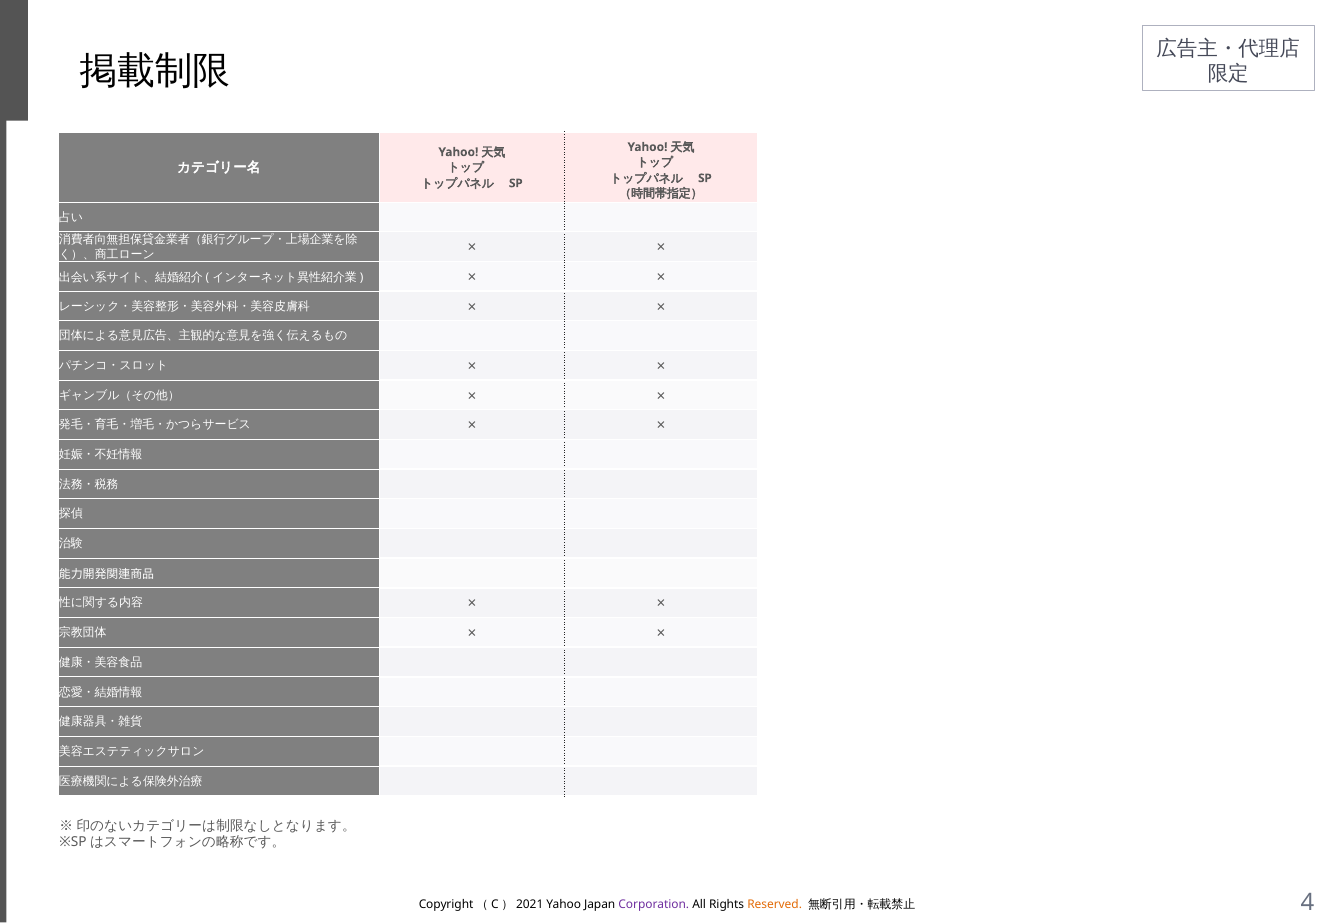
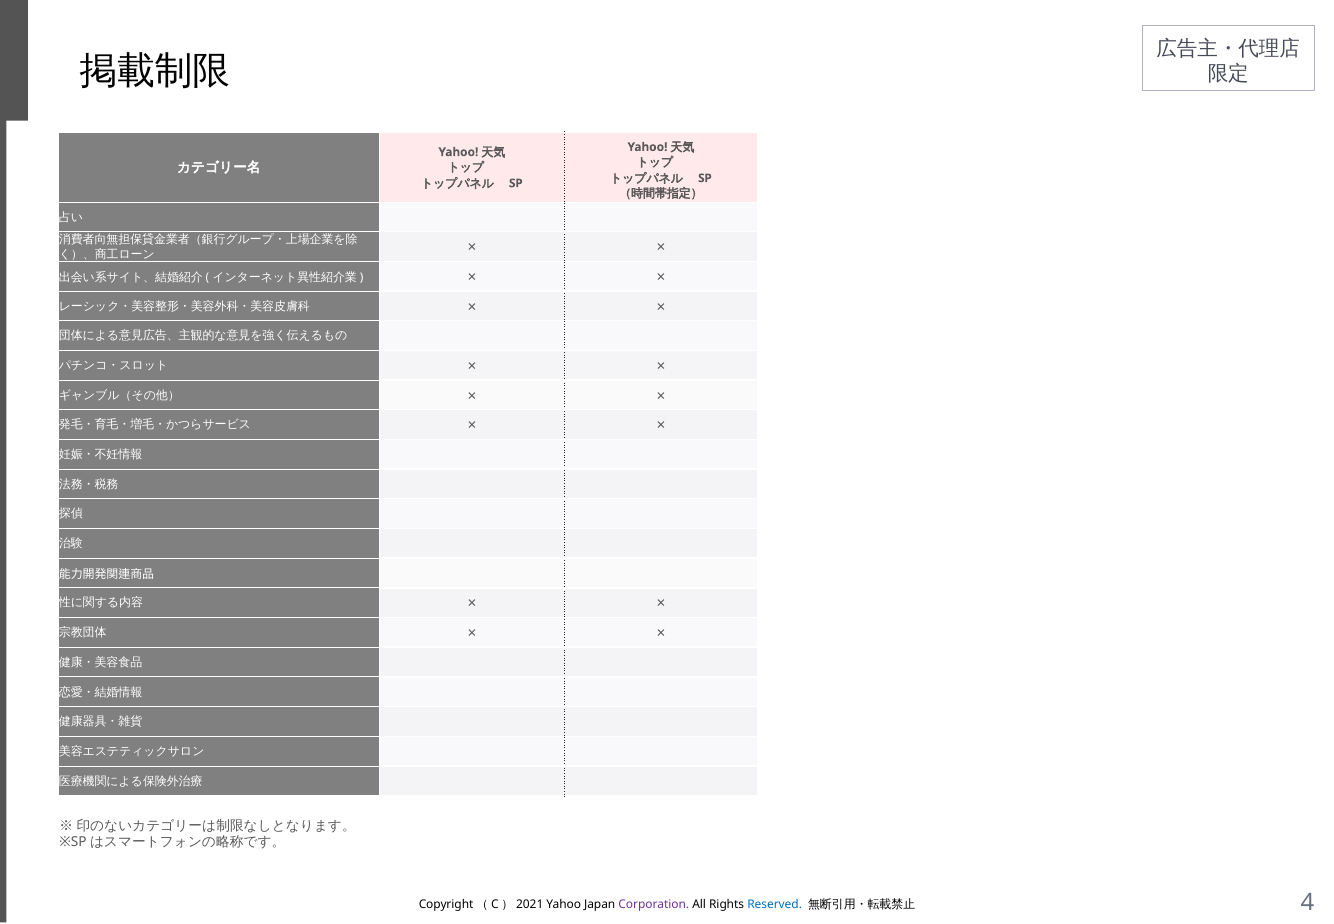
Reserved colour: orange -> blue (775, 904)
